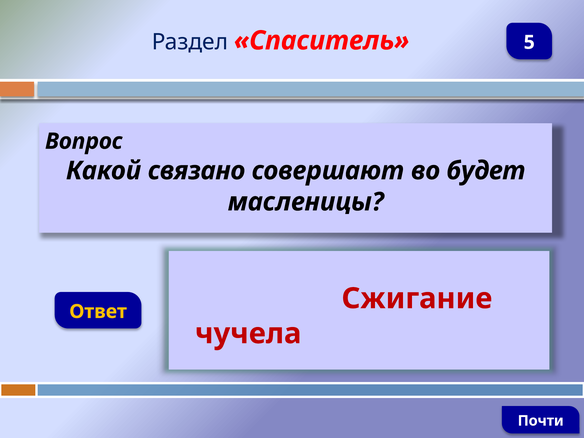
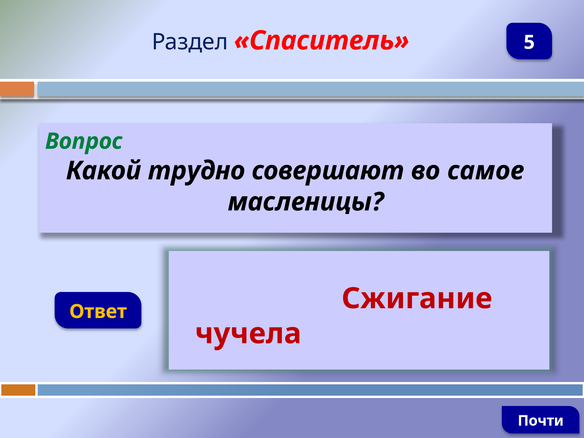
Вопрос colour: black -> green (84, 141)
связано: связано -> трудно (197, 171)
будет: будет -> самое (486, 171)
